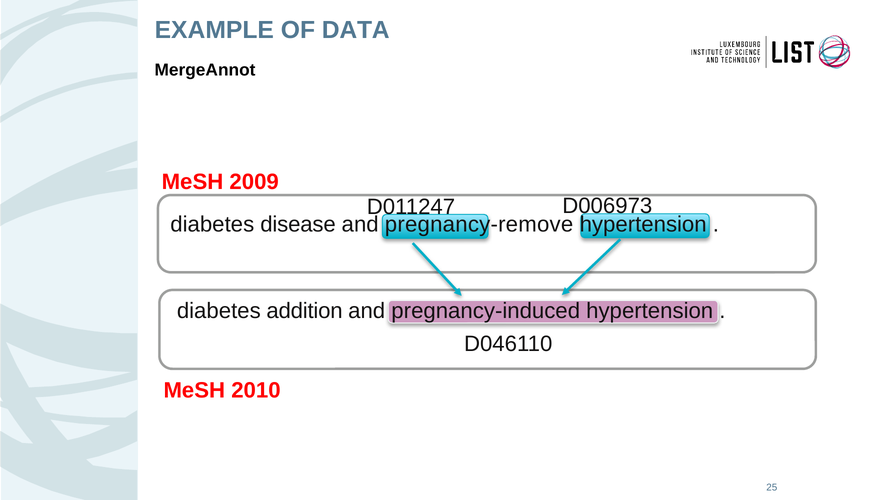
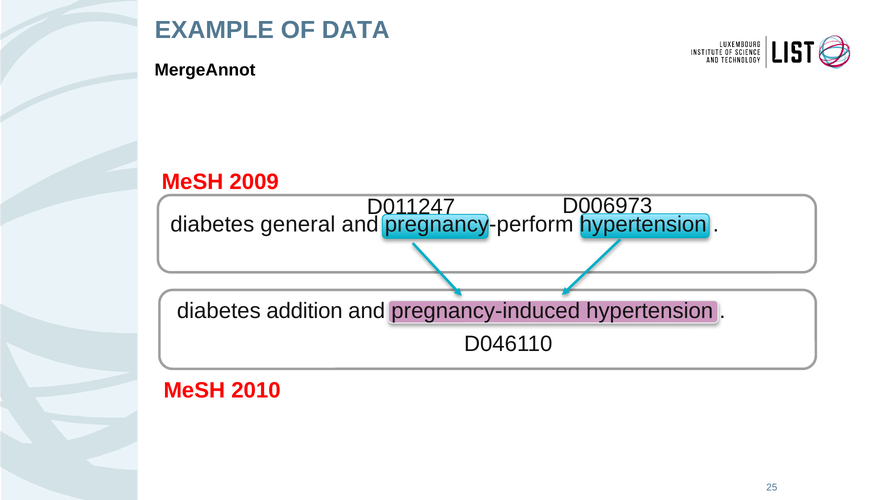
disease: disease -> general (298, 224)
pregnancy-remove: pregnancy-remove -> pregnancy-perform (479, 224)
